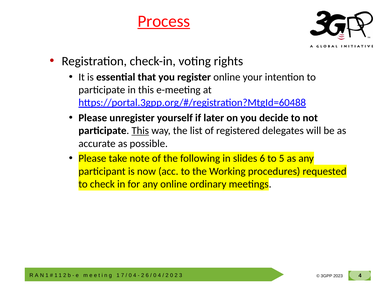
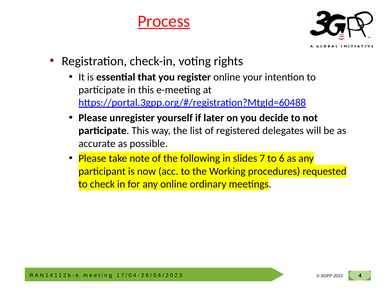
This underline: present -> none (140, 131)
slides 6: 6 -> 7 (262, 158)
to 5: 5 -> 6 (282, 158)
